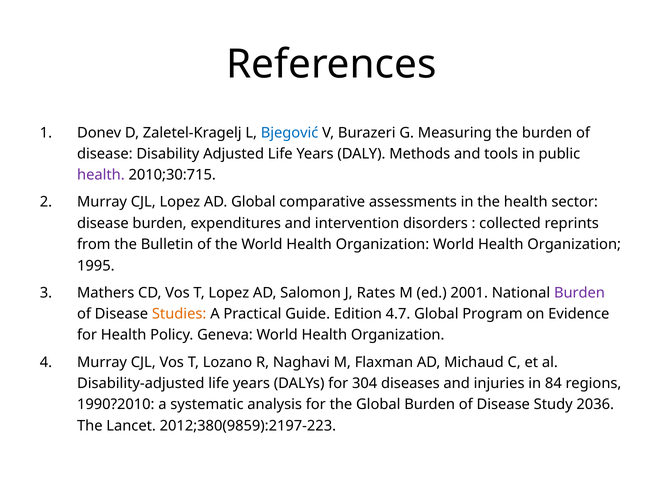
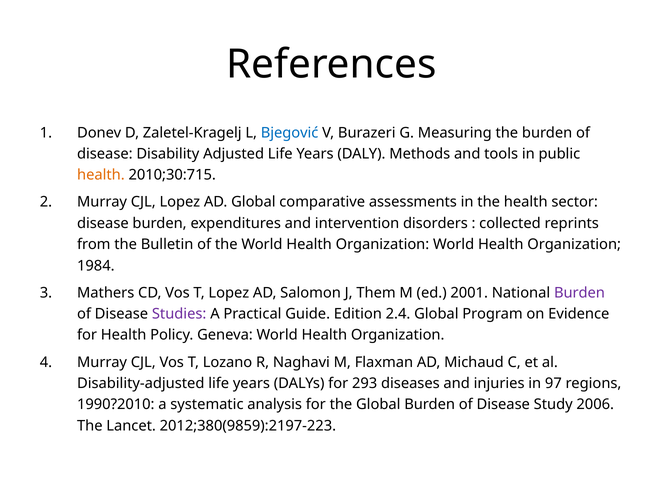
health colour: purple -> orange (101, 175)
1995: 1995 -> 1984 (96, 266)
Rates: Rates -> Them (376, 293)
Studies colour: orange -> purple (179, 314)
4.7: 4.7 -> 2.4 (398, 314)
304: 304 -> 293 (365, 384)
84: 84 -> 97 (553, 384)
2036: 2036 -> 2006 (595, 405)
